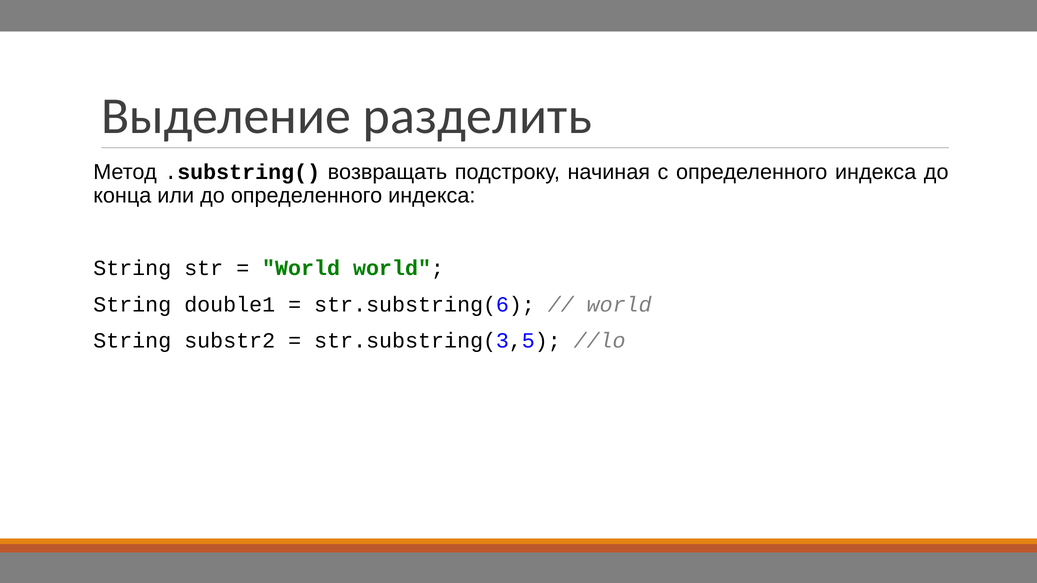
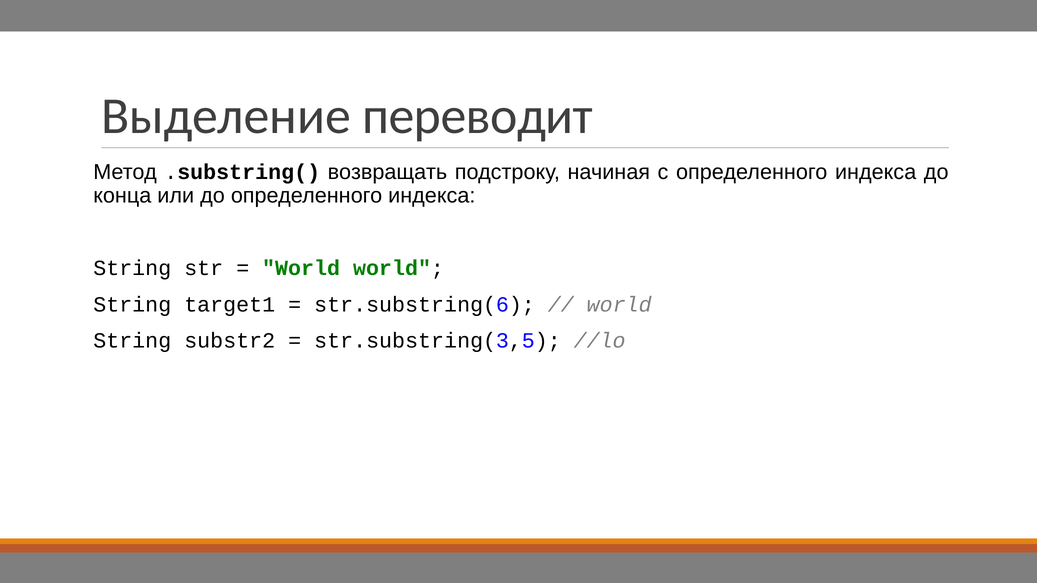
разделить: разделить -> переводит (478, 116)
double1: double1 -> target1 (230, 305)
